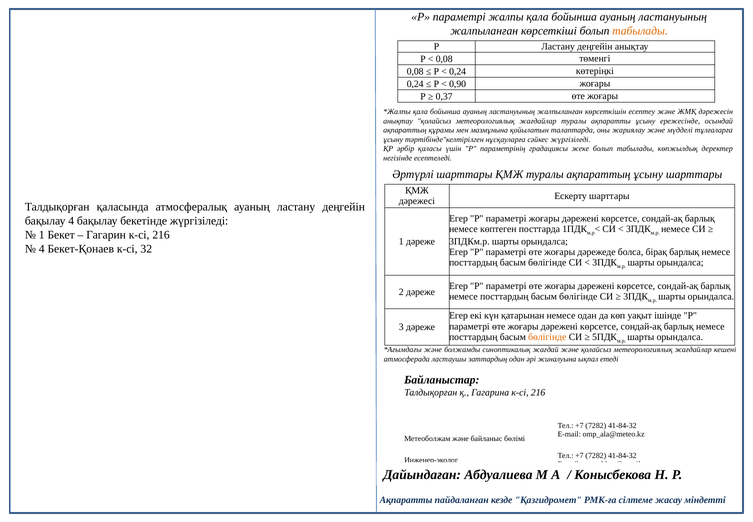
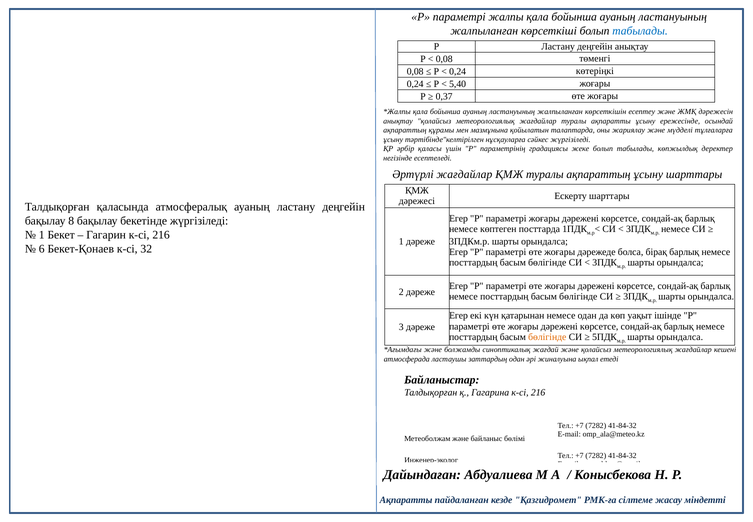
табылады colour: orange -> blue (640, 31)
0,90: 0,90 -> 5,40 (458, 84)
Әртүрлі шарттары: шарттары -> жағдайлар (464, 174)
бақылау 4: 4 -> 8 (71, 221)
4: 4 -> 6 (42, 248)
